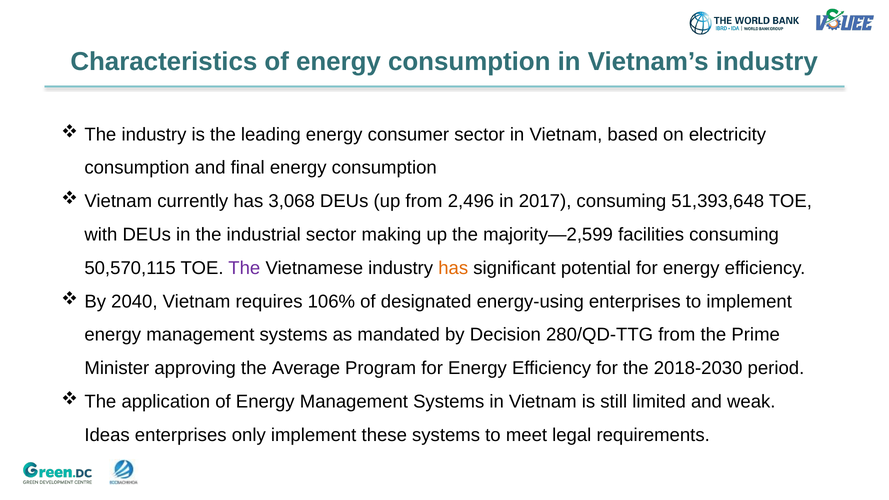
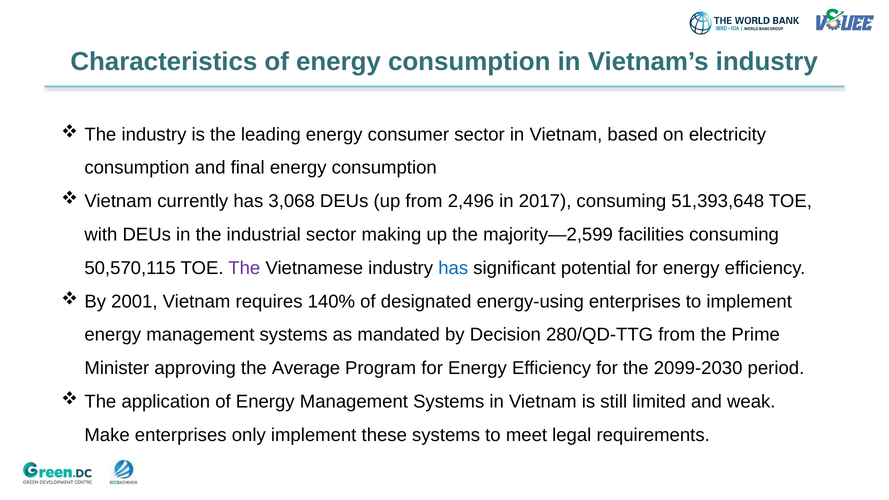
has colour: orange -> blue (453, 268)
2040: 2040 -> 2001 (134, 301)
106%: 106% -> 140% (331, 301)
2018-2030: 2018-2030 -> 2099-2030 (698, 368)
Ideas: Ideas -> Make (107, 435)
